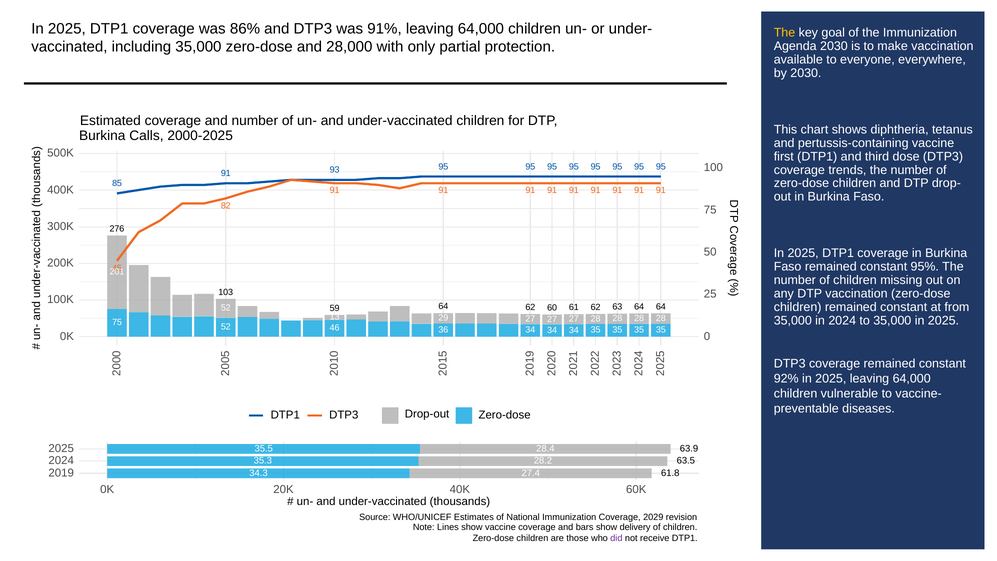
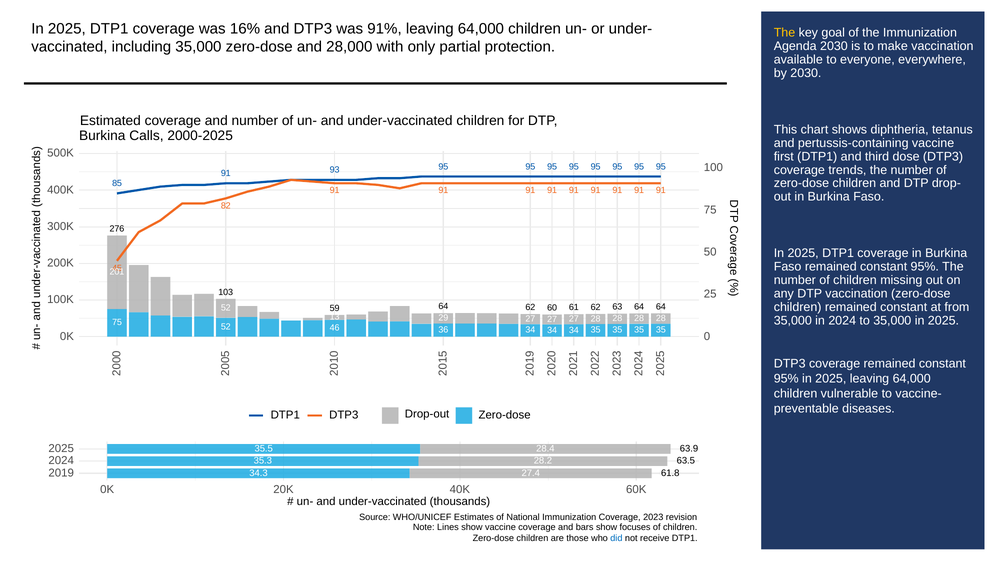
86%: 86% -> 16% (245, 29)
92%: 92% -> 95% (786, 379)
2029: 2029 -> 2023 (653, 517)
delivery: delivery -> focuses (635, 527)
did colour: purple -> blue (616, 538)
